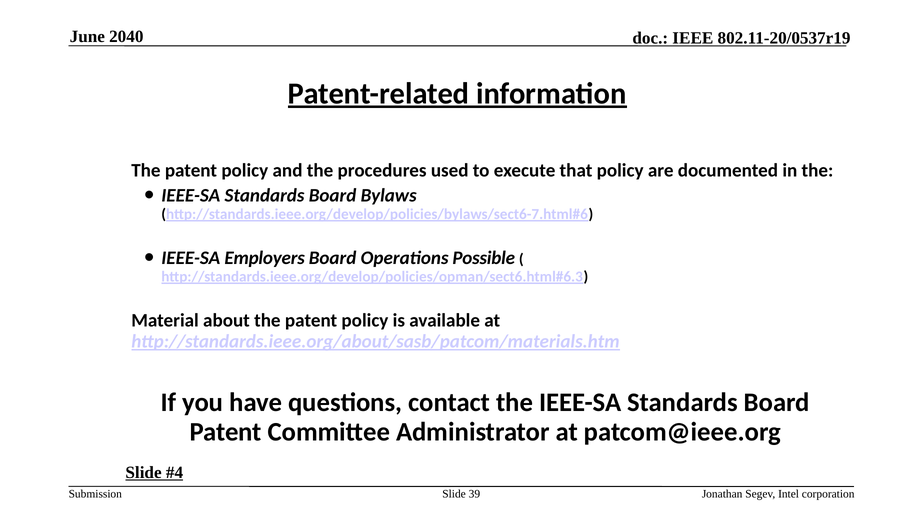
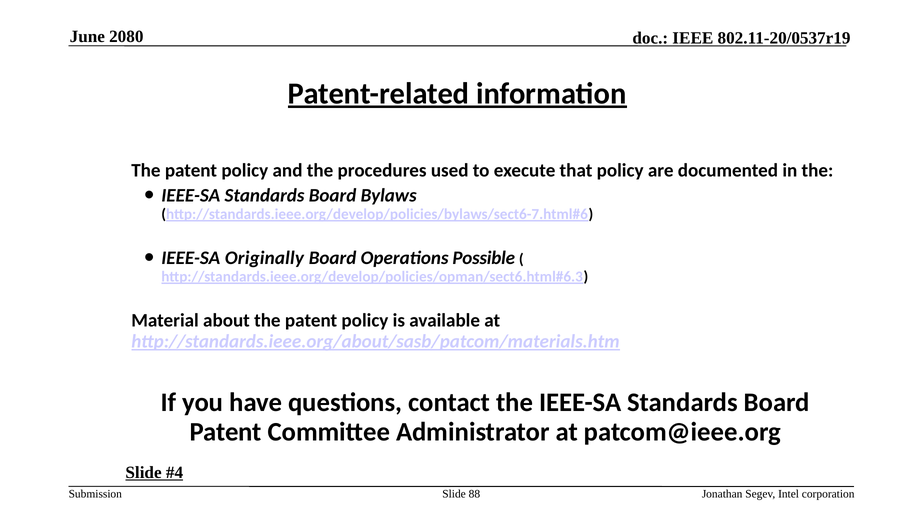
2040: 2040 -> 2080 (126, 36)
Employers: Employers -> Originally (264, 258)
39: 39 -> 88 (474, 494)
